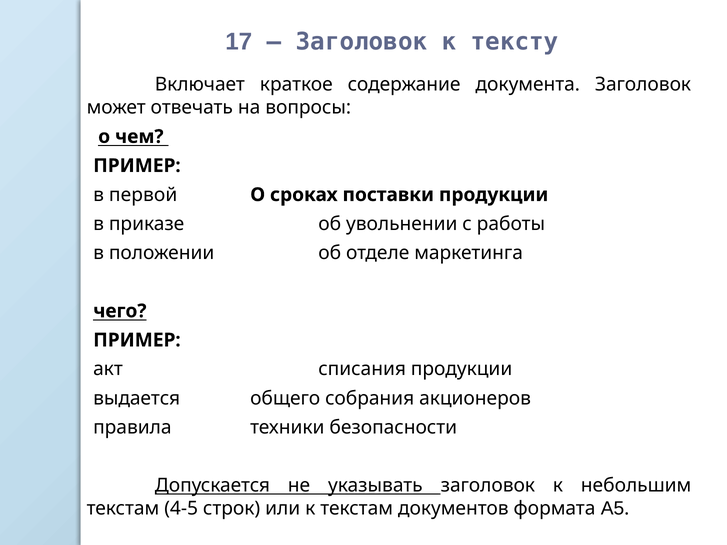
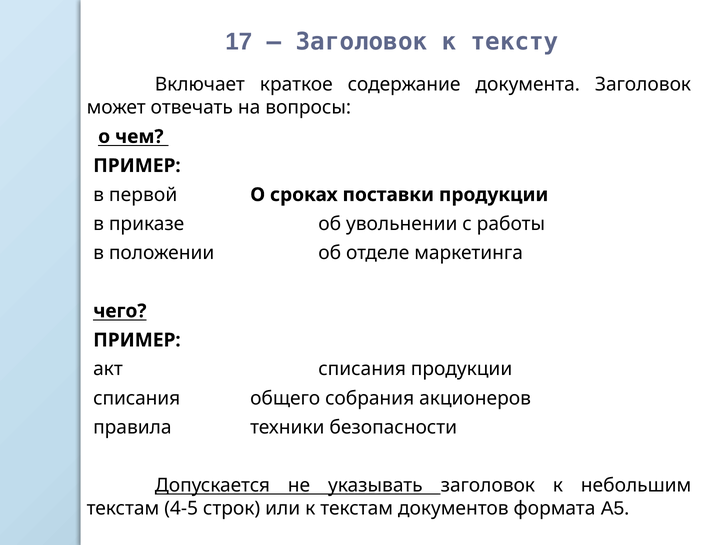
выдается: выдается -> списания (137, 398)
